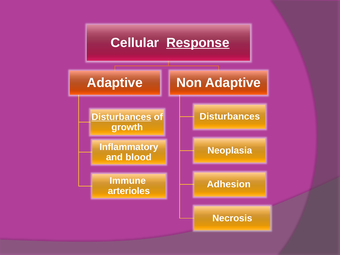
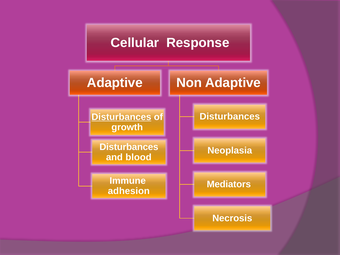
Response underline: present -> none (198, 43)
Inflammatory: Inflammatory -> Disturbances (129, 147)
Adhesion: Adhesion -> Mediators (229, 184)
arterioles: arterioles -> adhesion (129, 191)
